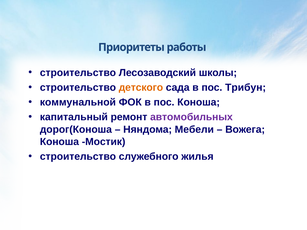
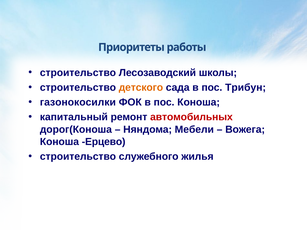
коммунальной: коммунальной -> газонокосилки (78, 102)
автомобильных colour: purple -> red (191, 117)
Мостик: Мостик -> Ерцево (104, 142)
